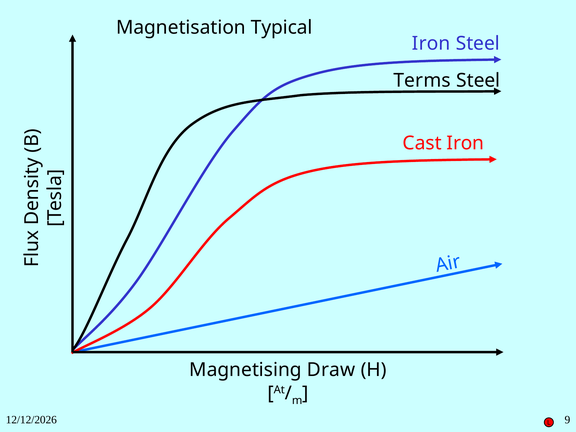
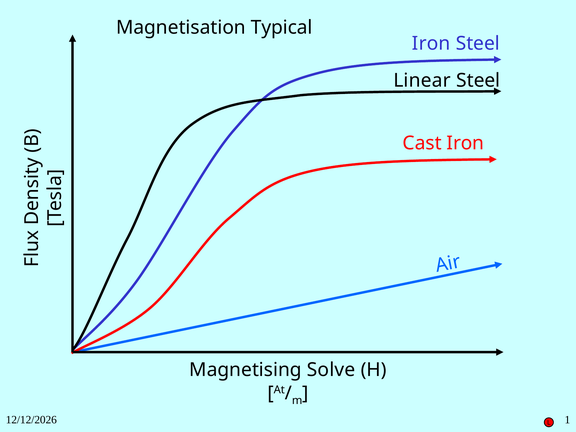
Terms: Terms -> Linear (422, 80)
Draw: Draw -> Solve (331, 370)
9: 9 -> 1 (567, 420)
